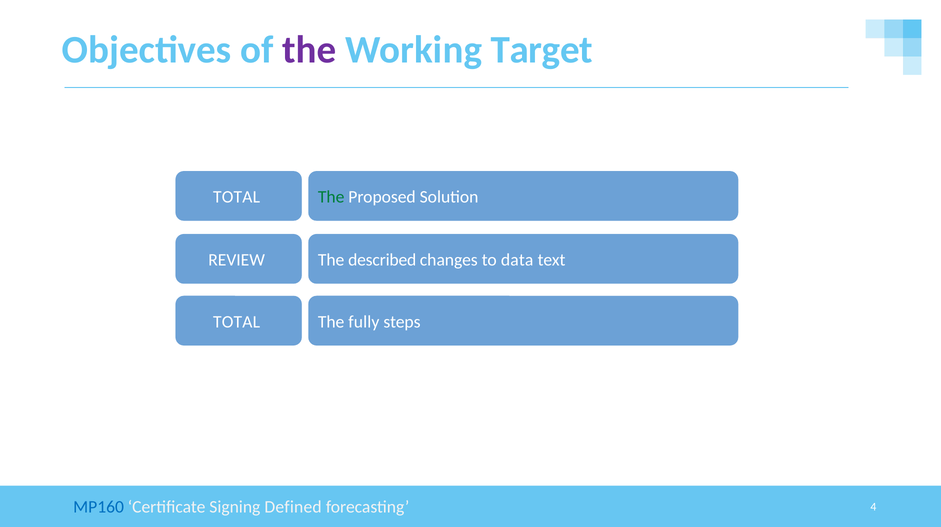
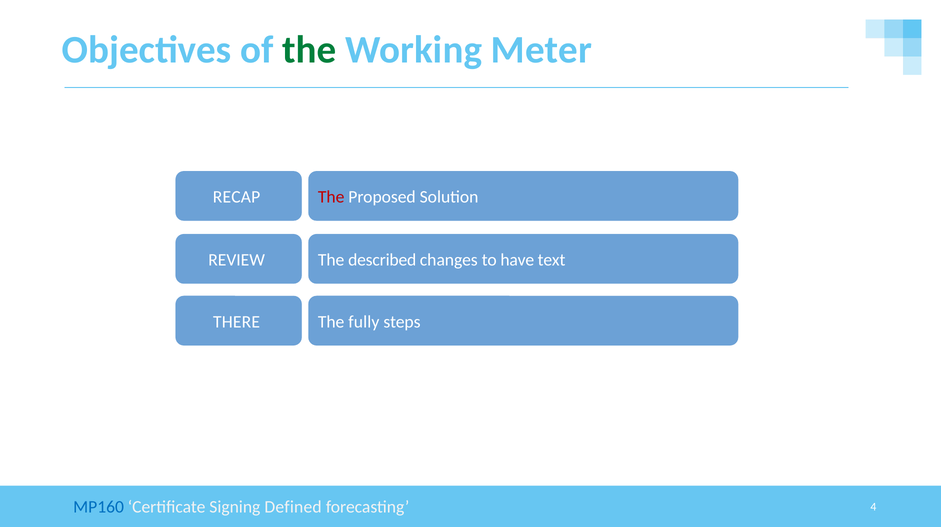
the colour: purple -> green (309, 50)
Target: Target -> Meter (541, 50)
TOTAL: TOTAL -> RECAP (237, 197)
The colour: green -> red (331, 197)
data: data -> have (517, 260)
TOTAL: TOTAL -> THERE (237, 322)
